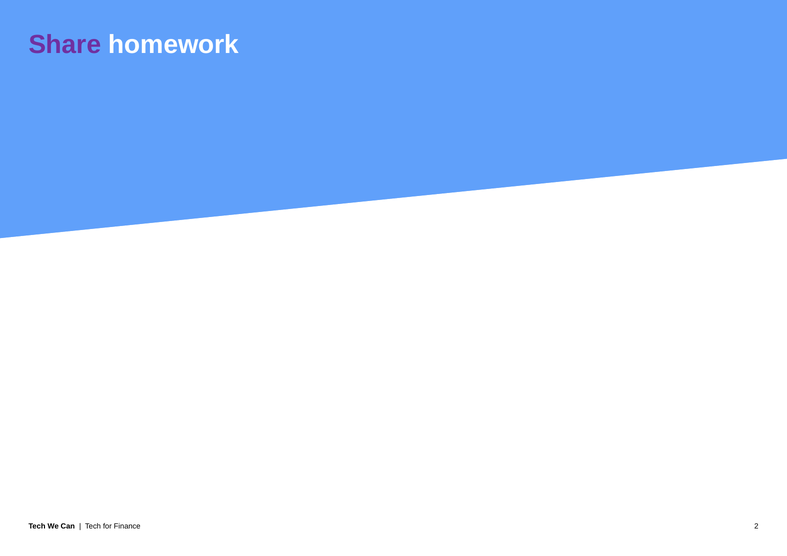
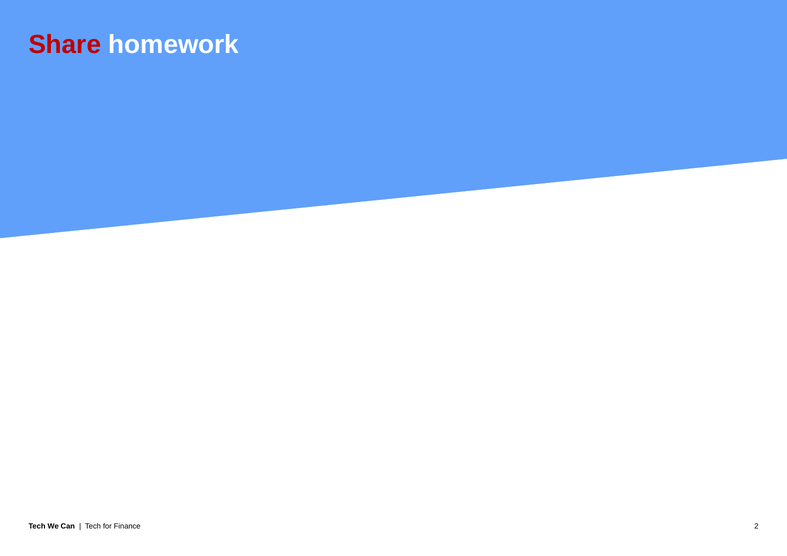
Share colour: purple -> red (65, 44)
